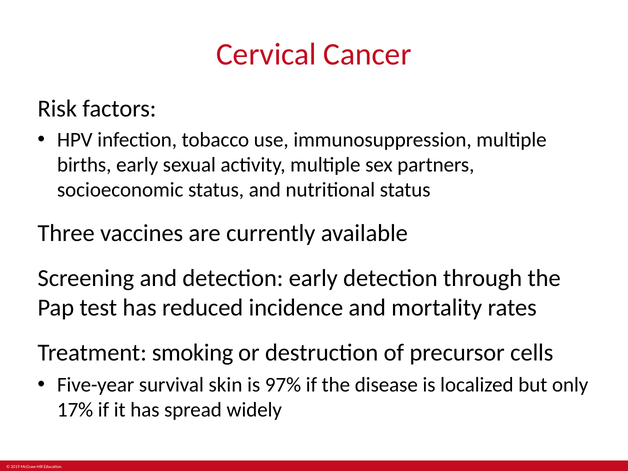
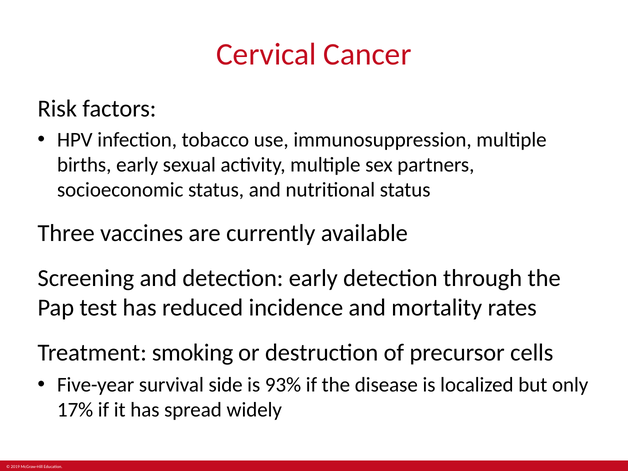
skin: skin -> side (226, 385)
97%: 97% -> 93% (283, 385)
